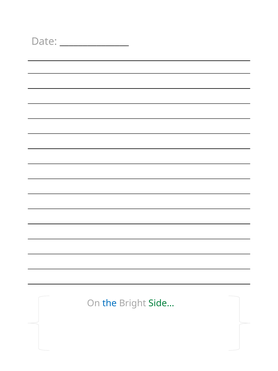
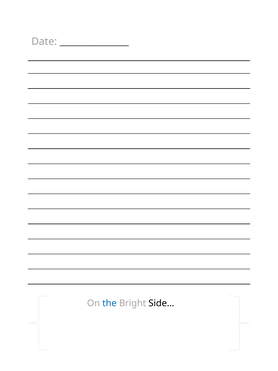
Side… colour: green -> black (161, 303)
